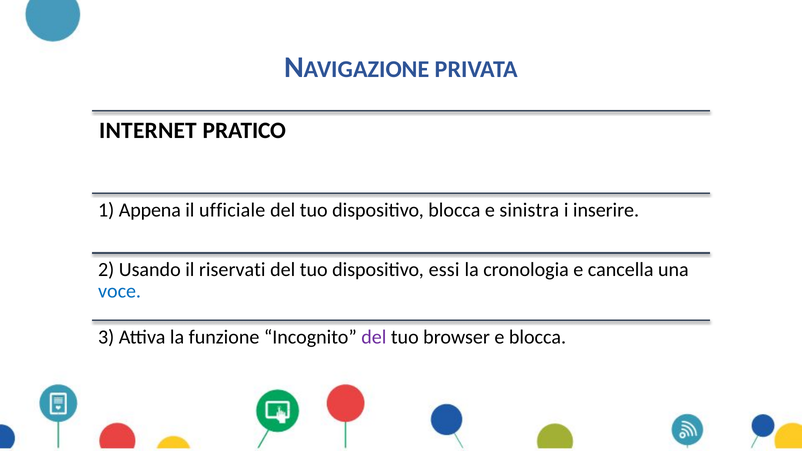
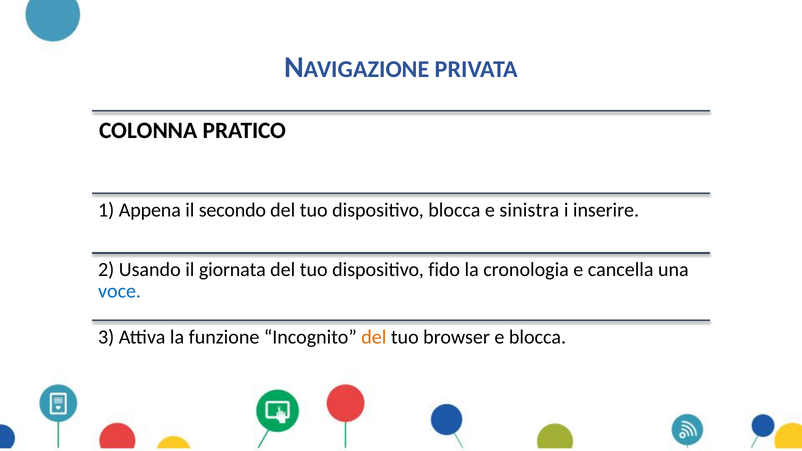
INTERNET: INTERNET -> COLONNA (148, 130)
ufficiale: ufficiale -> secondo (232, 210)
riservati: riservati -> giornata (232, 270)
essi: essi -> fido (444, 270)
del colour: purple -> orange (374, 337)
